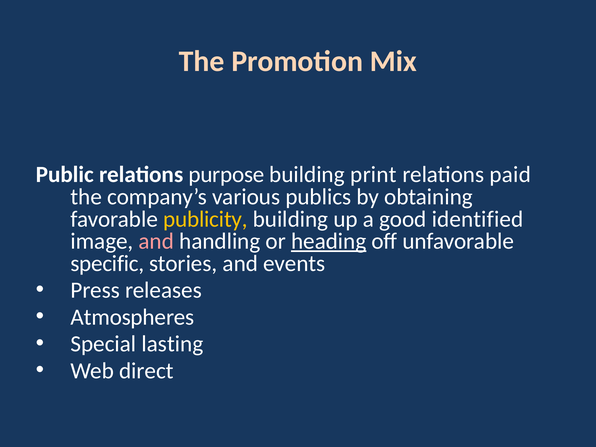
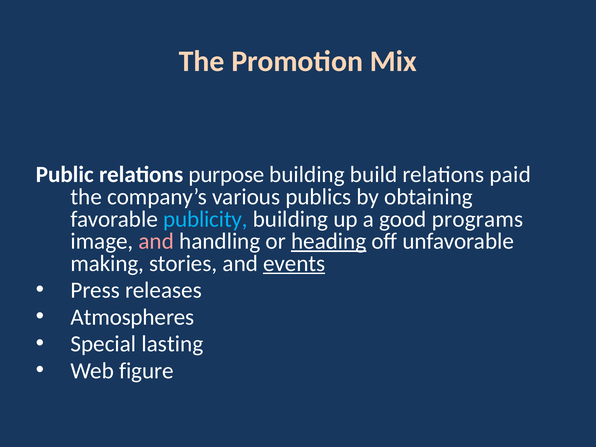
print: print -> build (374, 175)
publicity colour: yellow -> light blue (205, 219)
identified: identified -> programs (477, 219)
specific: specific -> making (107, 263)
events underline: none -> present (294, 263)
direct: direct -> figure (146, 371)
